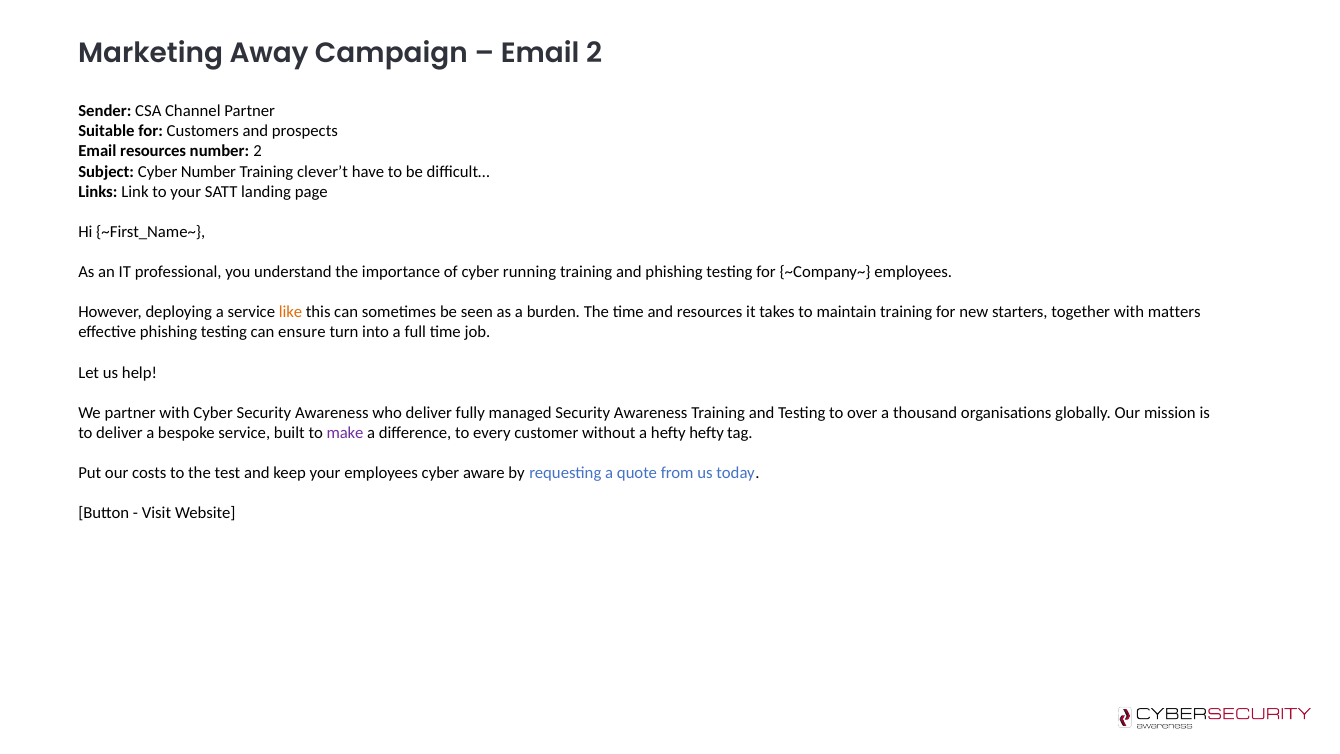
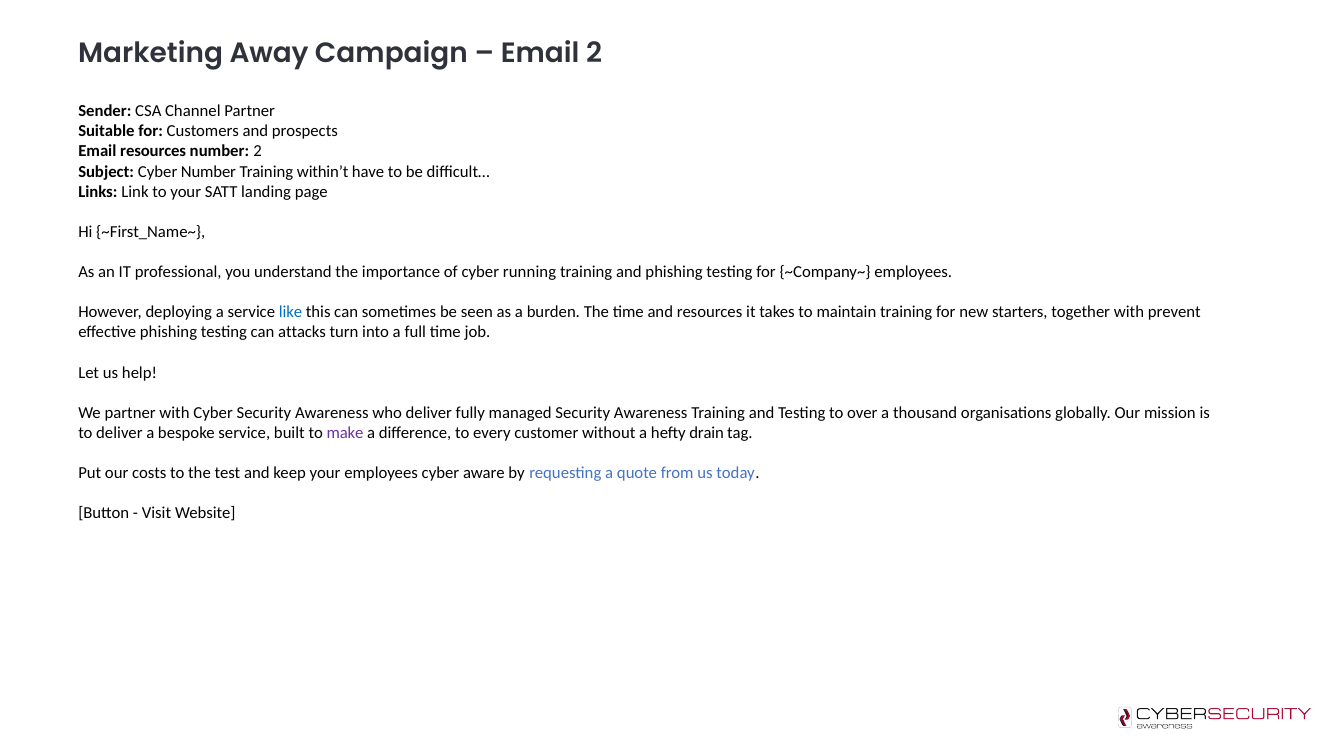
clever’t: clever’t -> within’t (323, 171)
like colour: orange -> blue (291, 312)
matters: matters -> prevent (1174, 312)
ensure: ensure -> attacks (302, 332)
hefty hefty: hefty -> drain (707, 433)
